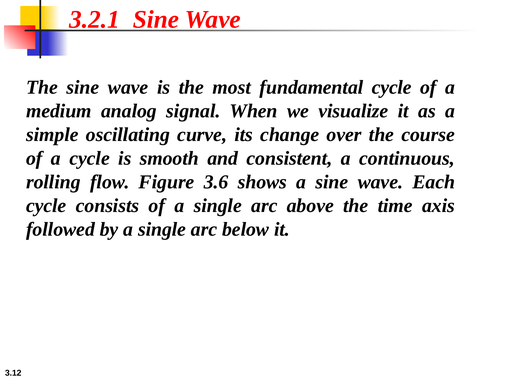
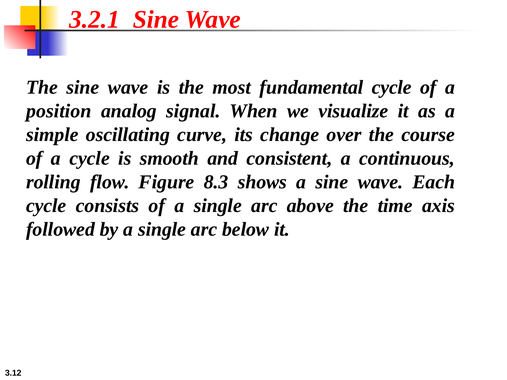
medium: medium -> position (59, 111)
3.6: 3.6 -> 8.3 (216, 182)
